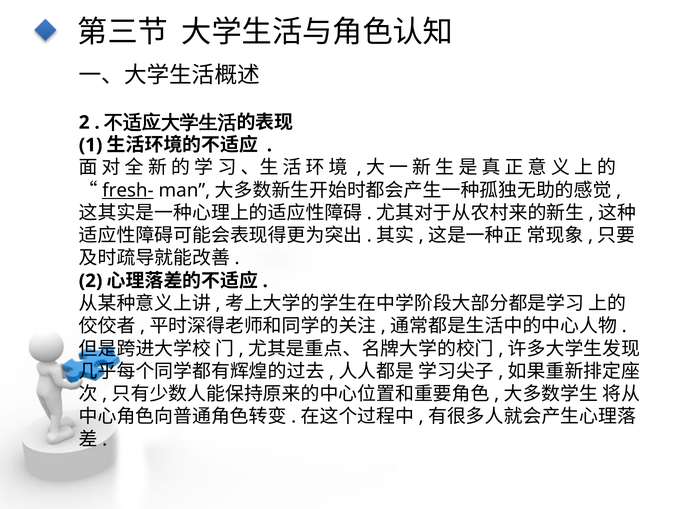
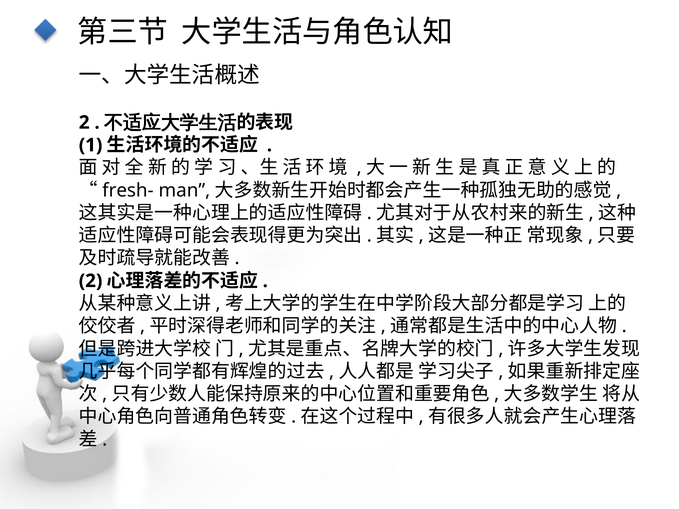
fresh- underline: present -> none (128, 190)
